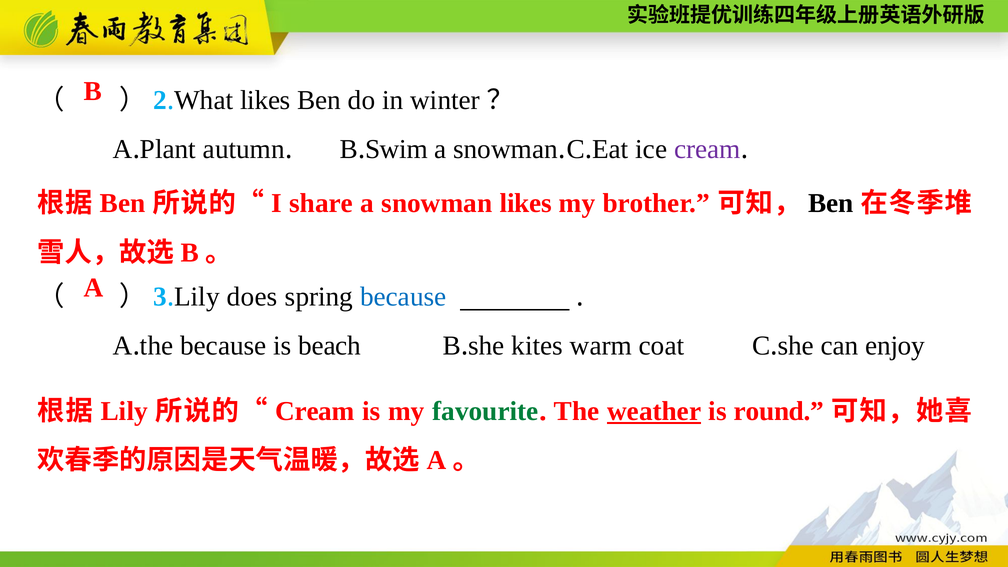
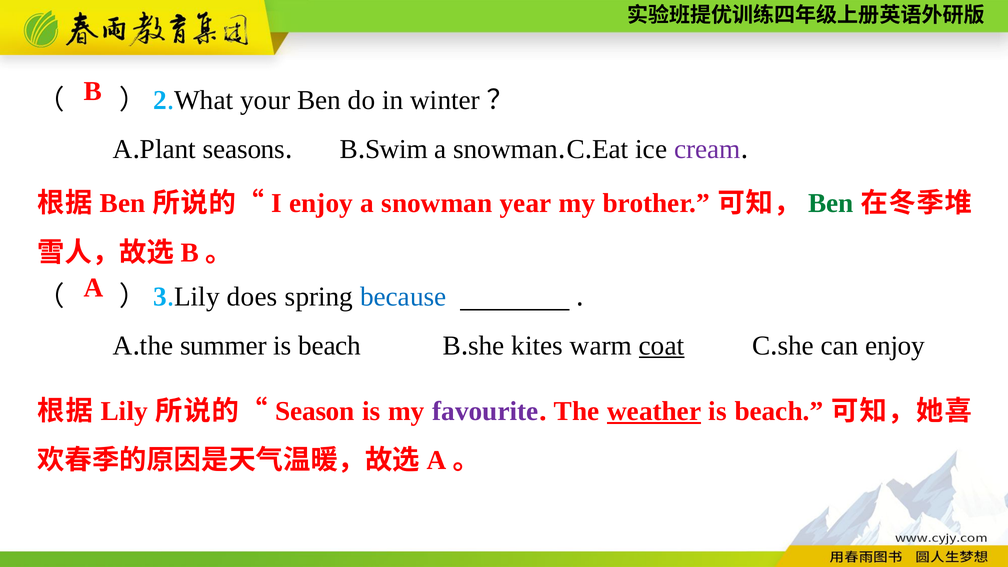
likes: likes -> your (265, 100)
autumn: autumn -> seasons (244, 149)
share: share -> enjoy (321, 203)
snowman likes: likes -> year (526, 203)
Ben colour: black -> green (831, 203)
the because: because -> summer (223, 346)
coat underline: none -> present (662, 346)
Cream: Cream -> Season (315, 411)
favourite colour: green -> purple (485, 411)
round: round -> beach (779, 411)
